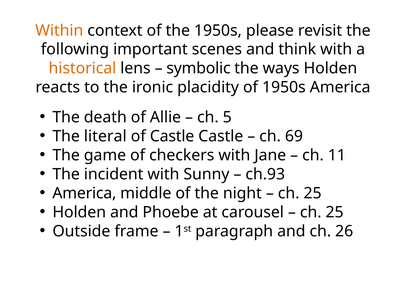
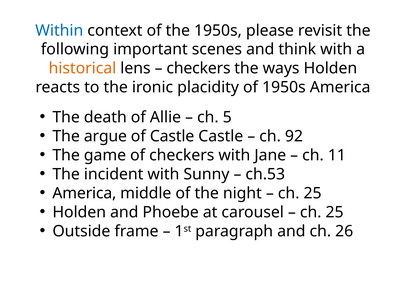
Within colour: orange -> blue (59, 30)
symbolic: symbolic -> checkers (198, 68)
literal: literal -> argue (105, 136)
69: 69 -> 92 (294, 136)
ch.93: ch.93 -> ch.53 (265, 174)
